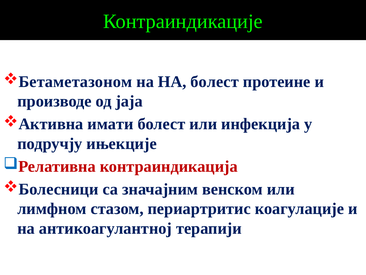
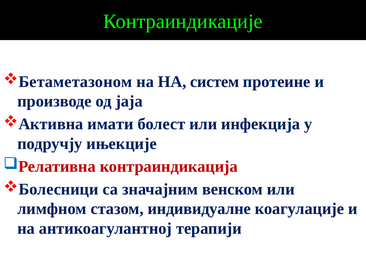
HА болест: болест -> систем (215, 82)
периартритис: периартритис -> индивидуалне (199, 208)
